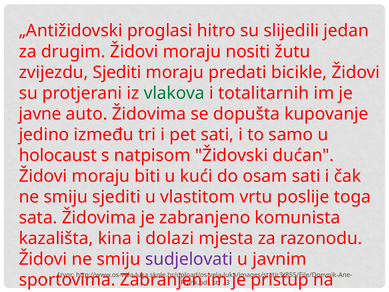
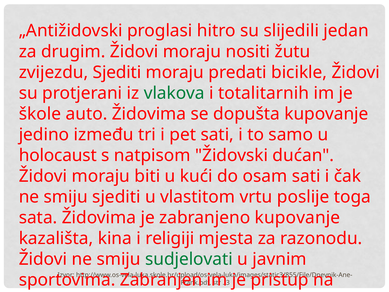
javne: javne -> škole (40, 114)
zabranjeno komunista: komunista -> kupovanje (297, 218)
dolazi: dolazi -> religiji (170, 238)
sudjelovati colour: purple -> green (189, 259)
